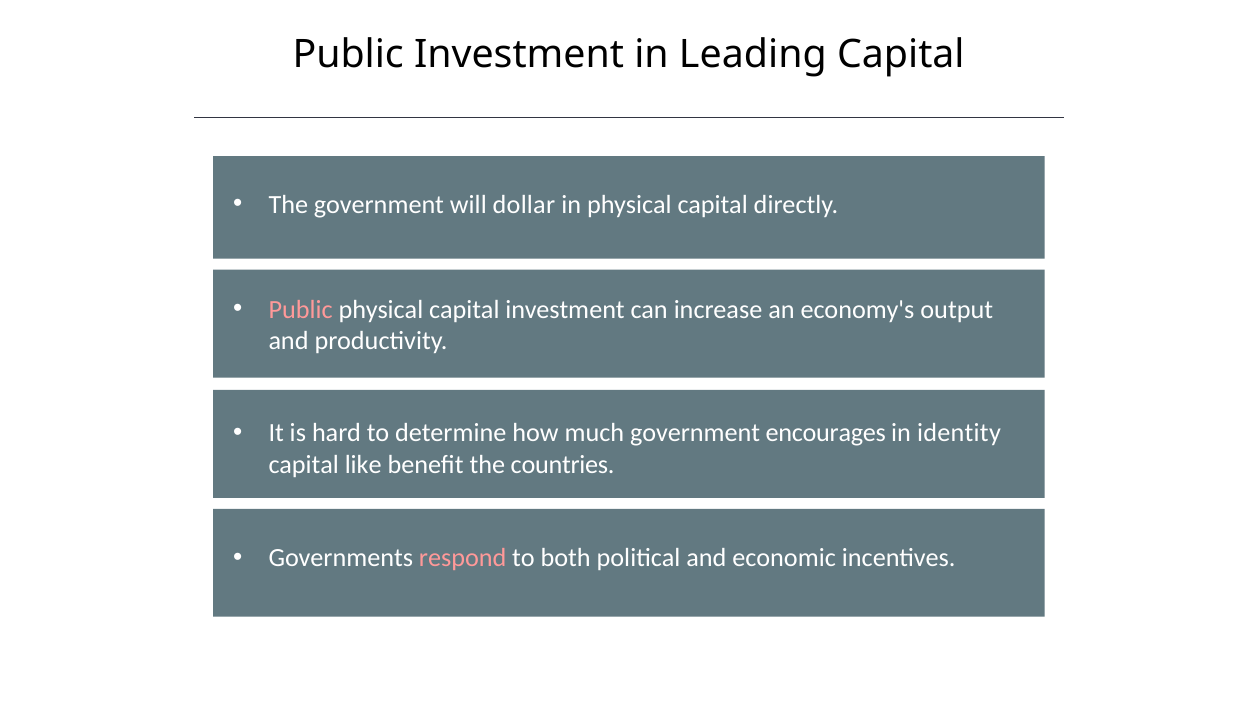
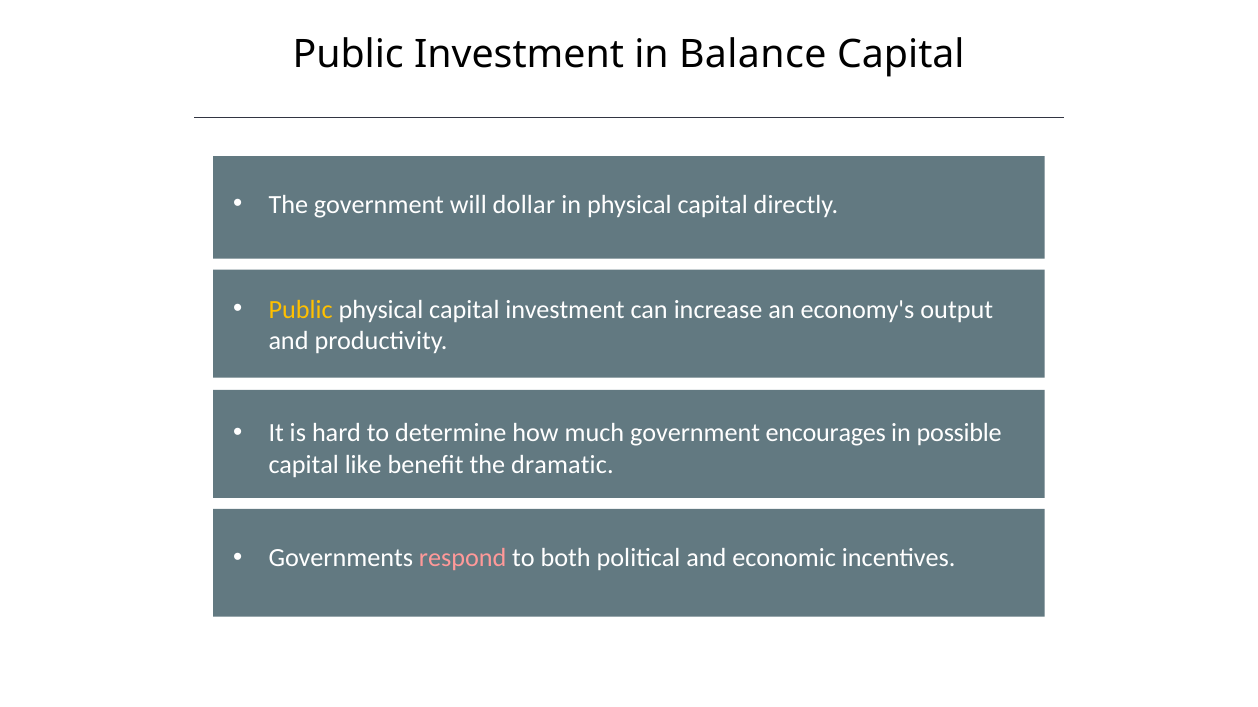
Leading: Leading -> Balance (753, 54)
Public colour: pink -> yellow (301, 310)
identity: identity -> possible (959, 433)
countries: countries -> dramatic (562, 465)
